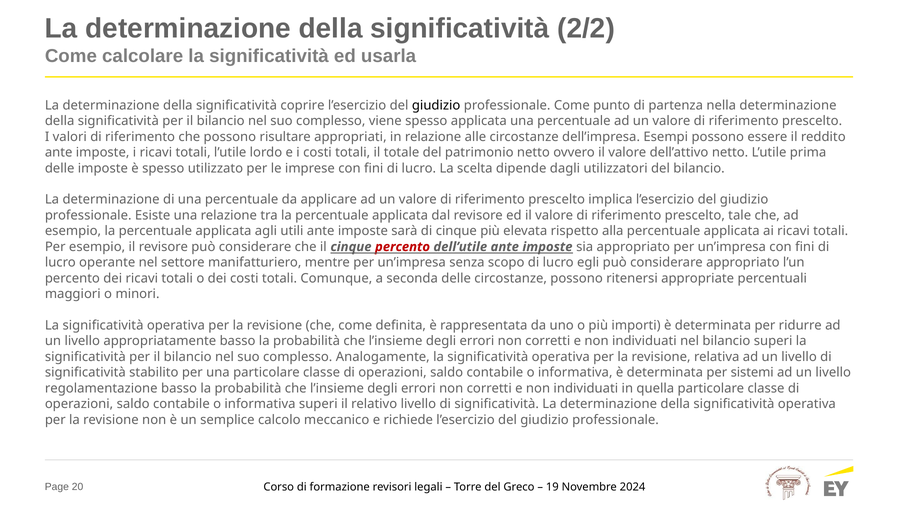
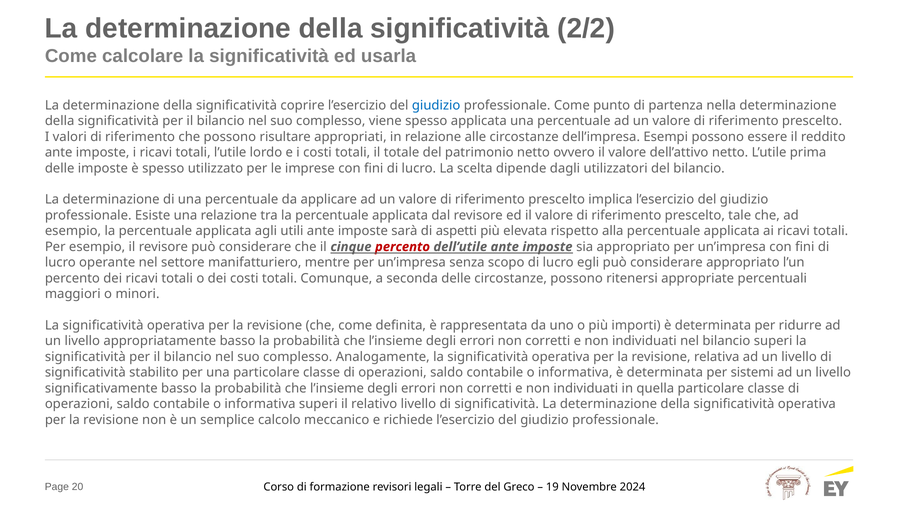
giudizio colour: black -> blue (436, 105)
di cinque: cinque -> aspetti (456, 231)
regolamentazione: regolamentazione -> significativamente (101, 388)
